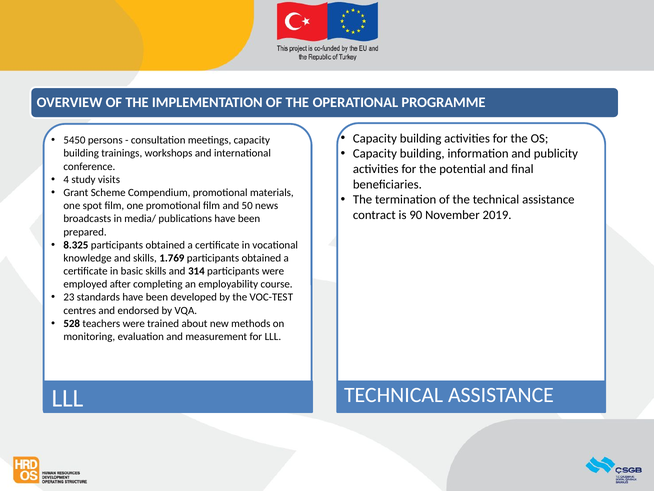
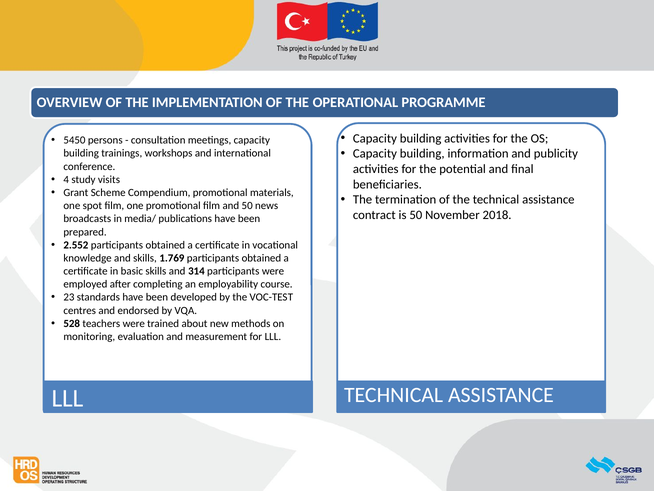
is 90: 90 -> 50 (416, 215)
2019: 2019 -> 2018 (497, 215)
8.325: 8.325 -> 2.552 (76, 245)
